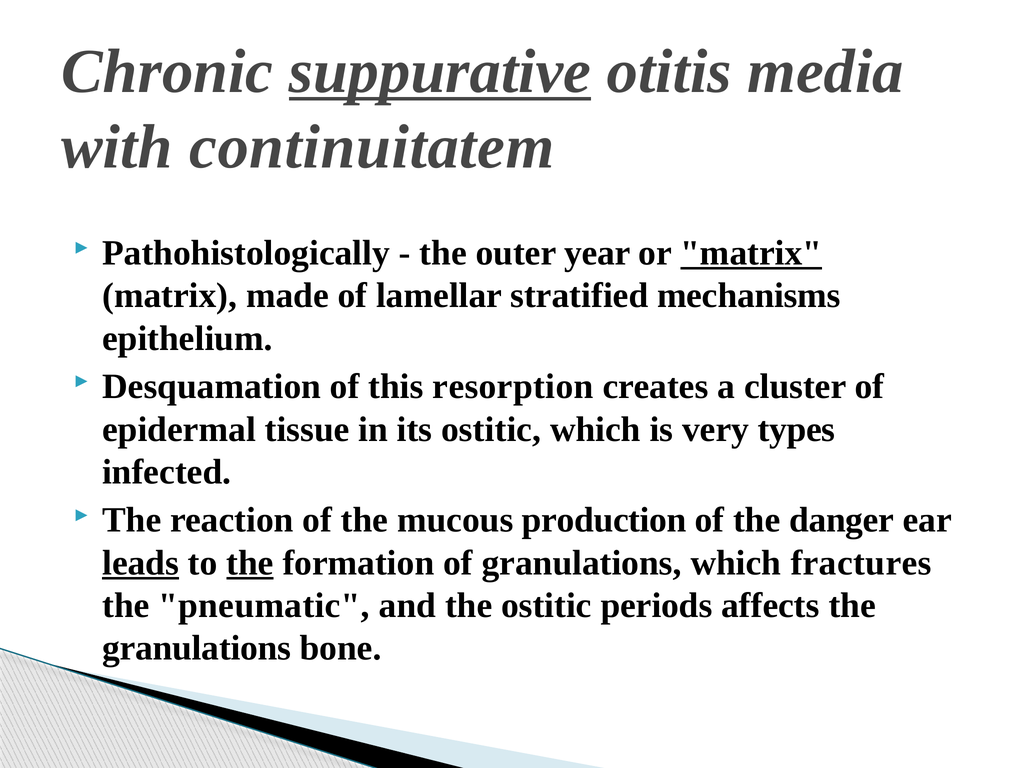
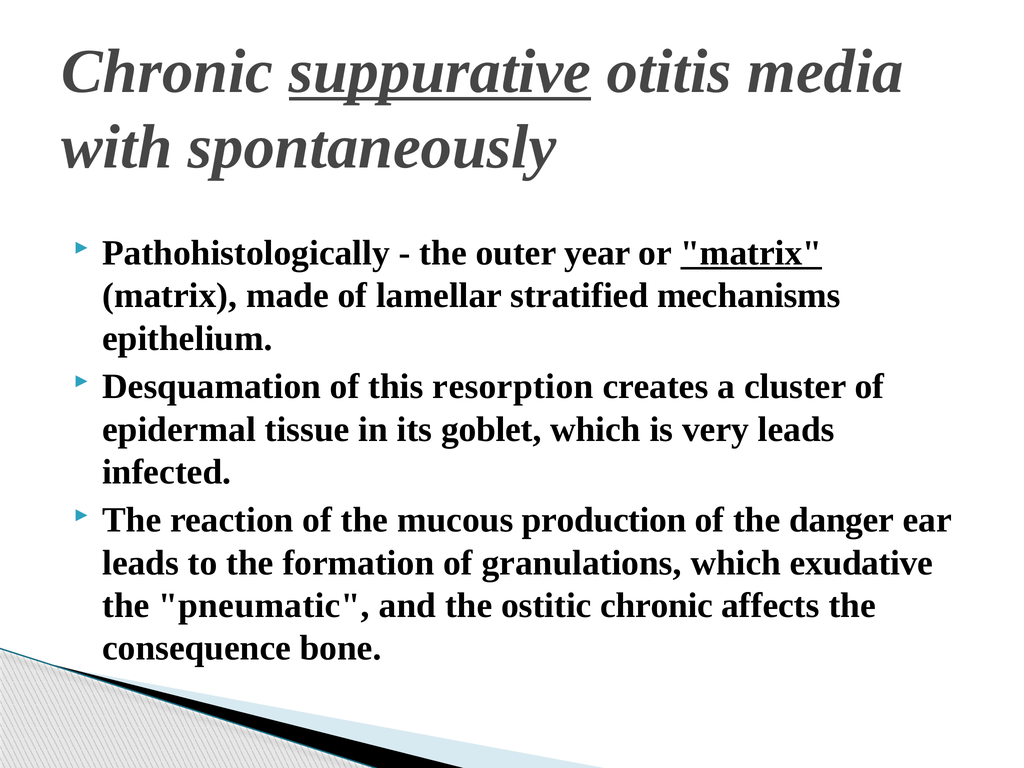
continuitatem: continuitatem -> spontaneously (372, 147)
its ostitic: ostitic -> goblet (491, 429)
very types: types -> leads (796, 429)
leads underline: present -> none (141, 563)
the underline: present -> none (250, 563)
fractures: fractures -> exudative (861, 563)
ostitic periods: periods -> chronic (657, 606)
granulations: granulations -> consequence (197, 648)
